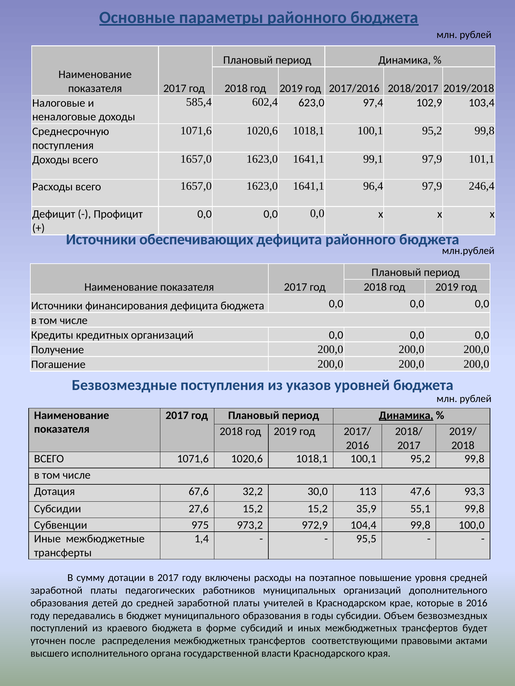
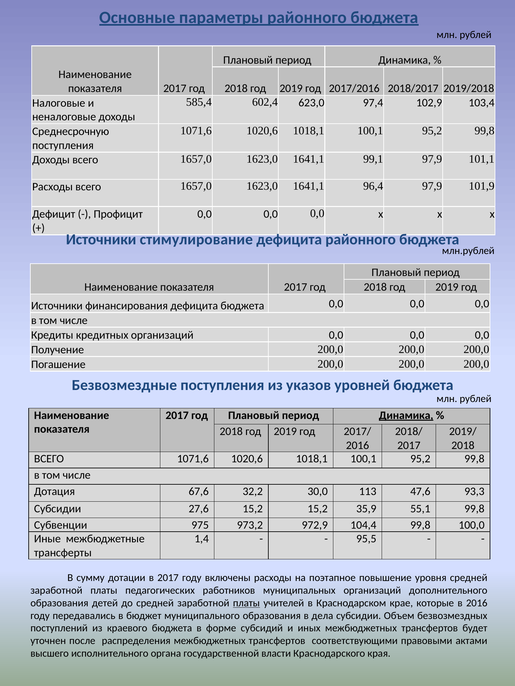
246,4: 246,4 -> 101,9 (482, 186)
обеспечивающих: обеспечивающих -> стимулирование (196, 240)
платы underline: none -> present (246, 604)
годы: годы -> дела (322, 616)
